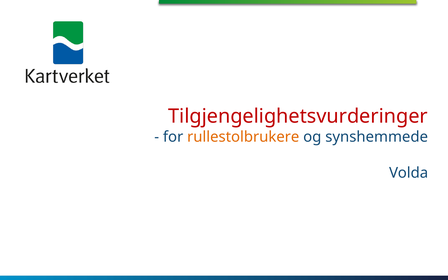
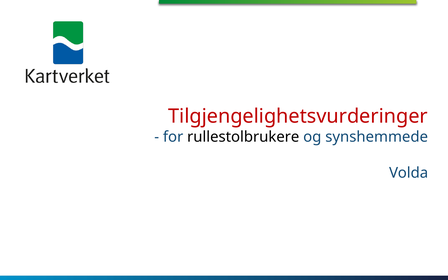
rullestolbrukere colour: orange -> black (243, 137)
